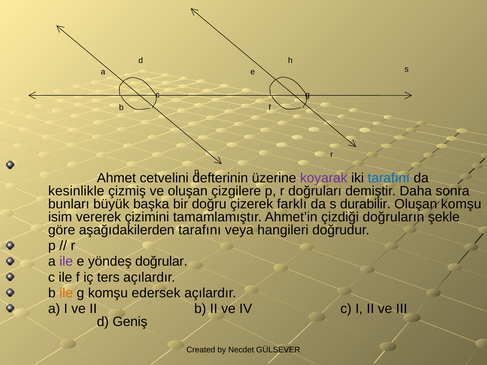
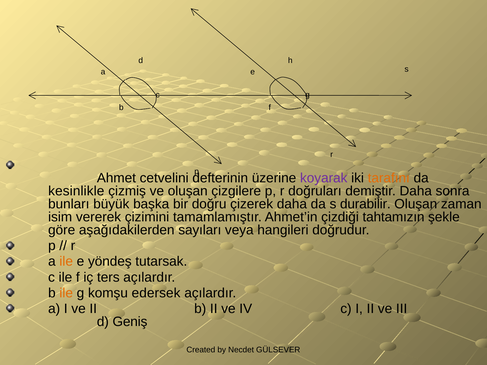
tarafını colour: blue -> orange (389, 178)
çizerek farklı: farklı -> daha (292, 204)
Oluşan komşu: komşu -> zaman (461, 204)
doğruların: doğruların -> tahtamızın (394, 217)
aşağıdakilerden tarafını: tarafını -> sayıları (200, 230)
ile colour: purple -> orange (66, 262)
doğrular: doğrular -> tutarsak (161, 262)
